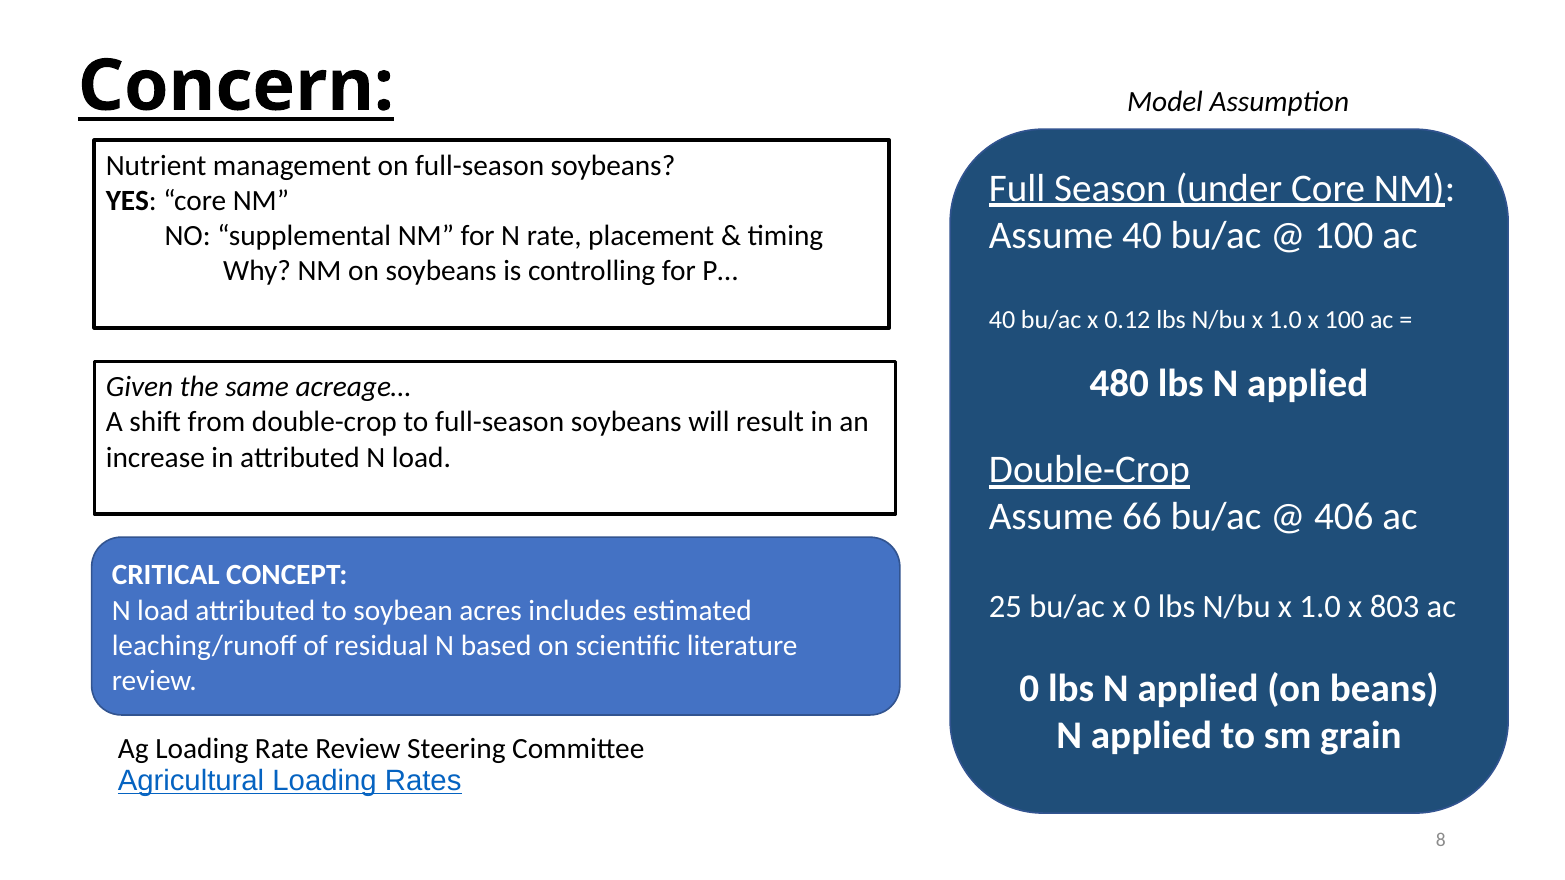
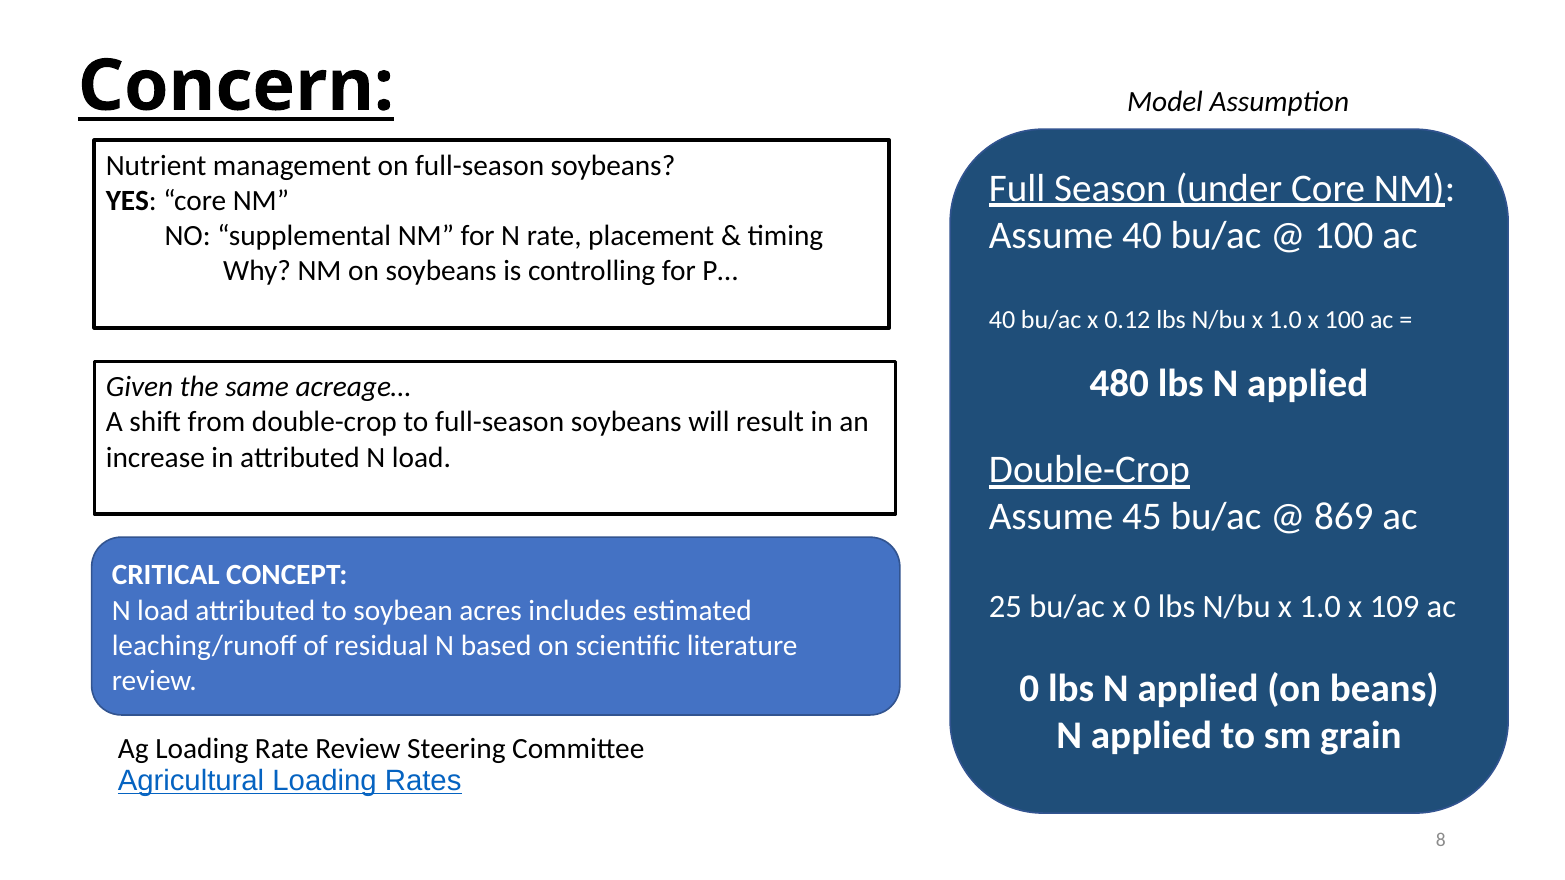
66: 66 -> 45 (1142, 517)
406: 406 -> 869 (1344, 517)
803: 803 -> 109 (1395, 607)
